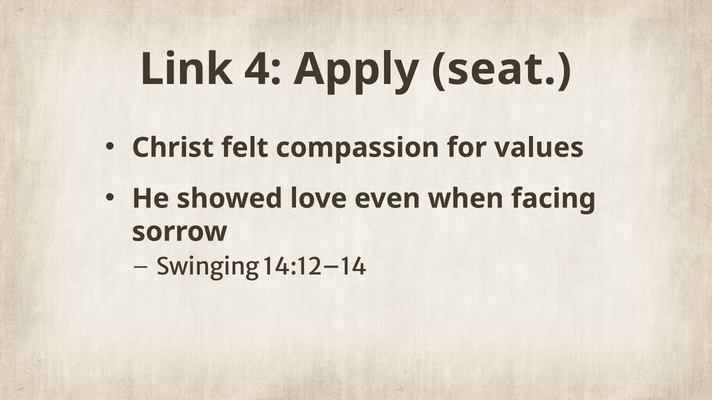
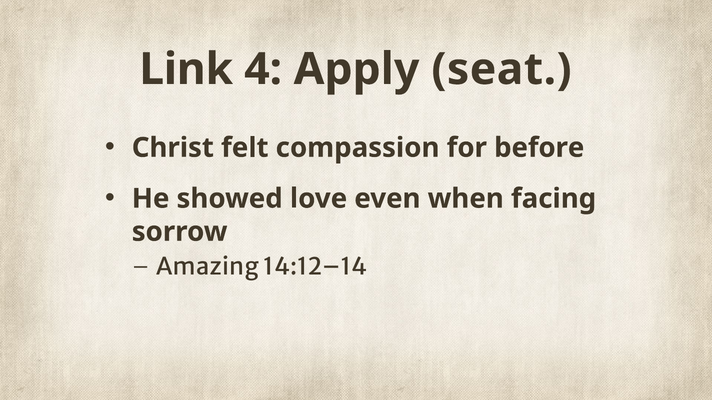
values: values -> before (539, 148)
Swinging: Swinging -> Amazing (208, 267)
